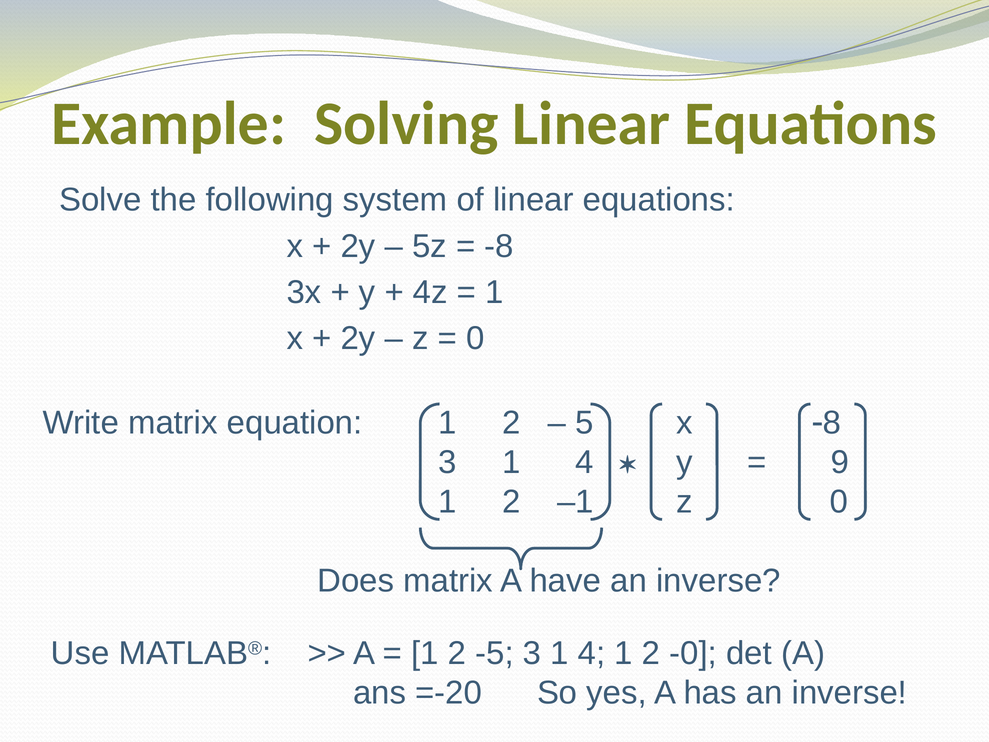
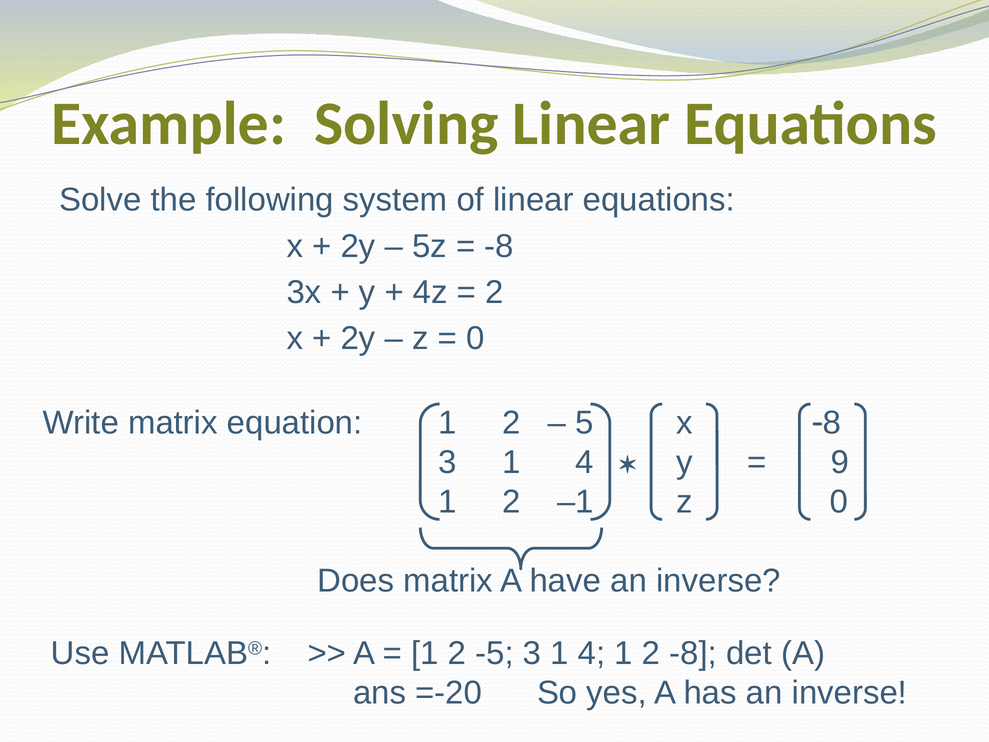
1: 1 -> 2 (494, 292)
2 -0: -0 -> -8 (693, 653)
